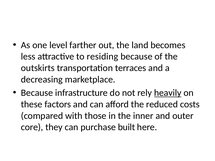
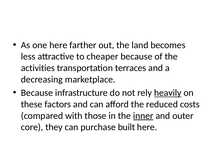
one level: level -> here (58, 45)
residing: residing -> cheaper (103, 57)
outskirts: outskirts -> activities (38, 68)
inner underline: none -> present (143, 116)
